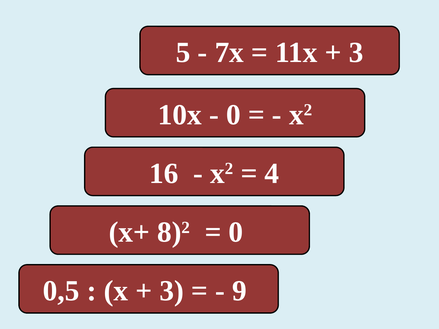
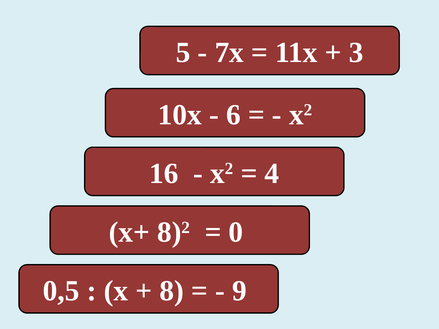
0: 0 -> 6 (233, 115)
3: 3 -> 8 (172, 291)
